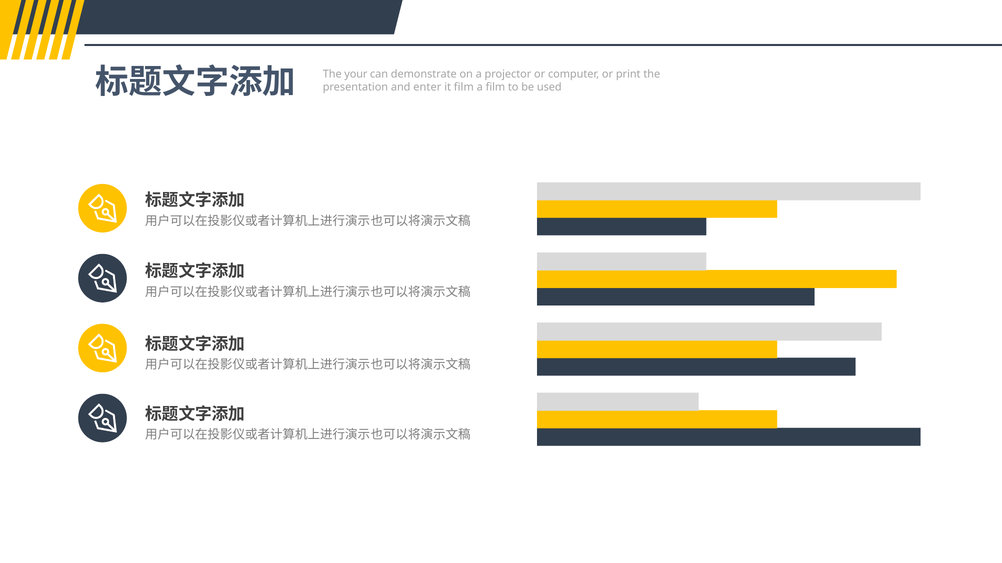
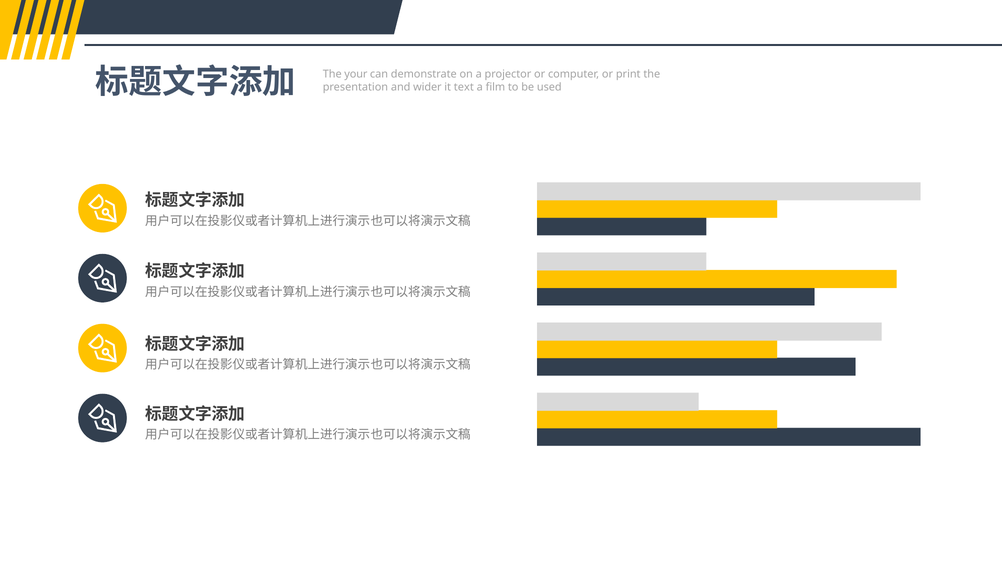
enter: enter -> wider (427, 87)
it film: film -> text (464, 87)
